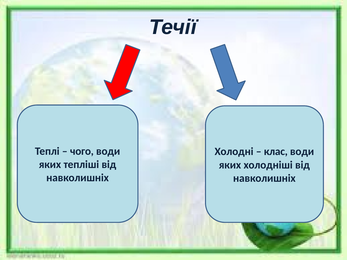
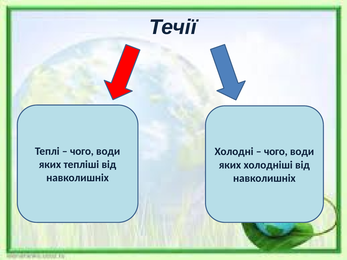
клас: клас -> чого (276, 152)
